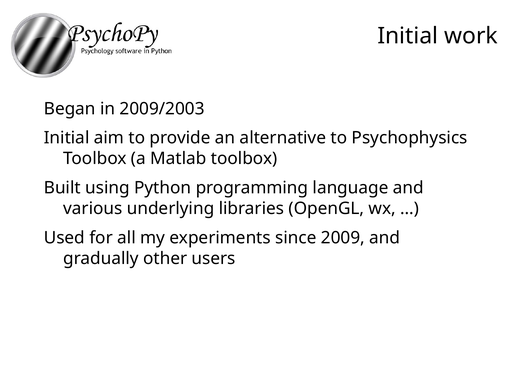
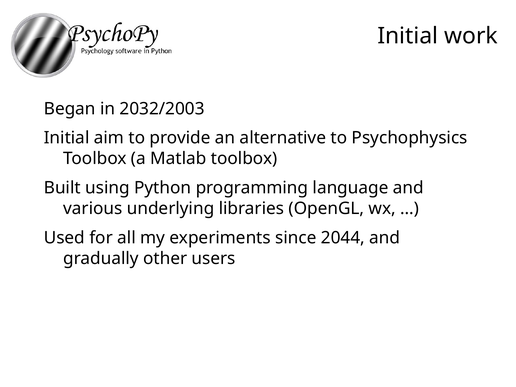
2009/2003: 2009/2003 -> 2032/2003 (162, 109)
2009: 2009 -> 2044 (343, 238)
